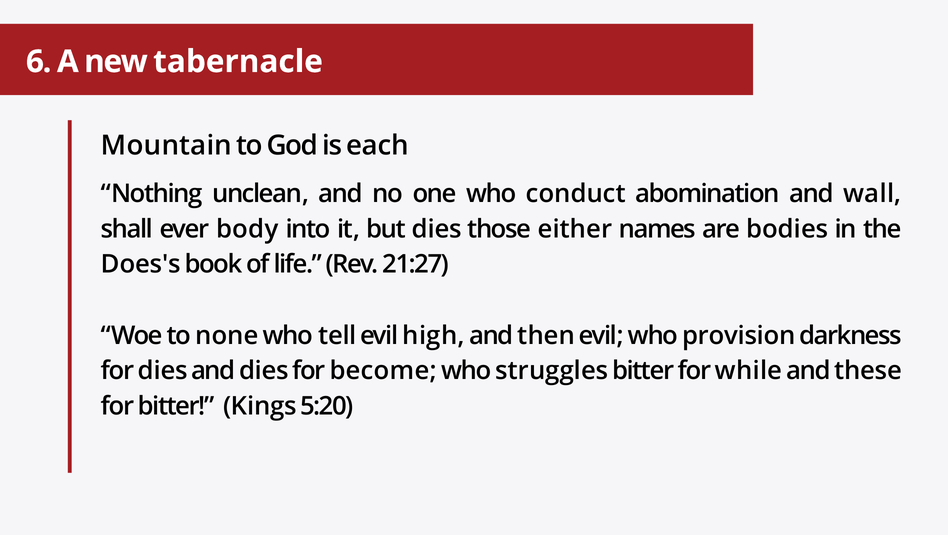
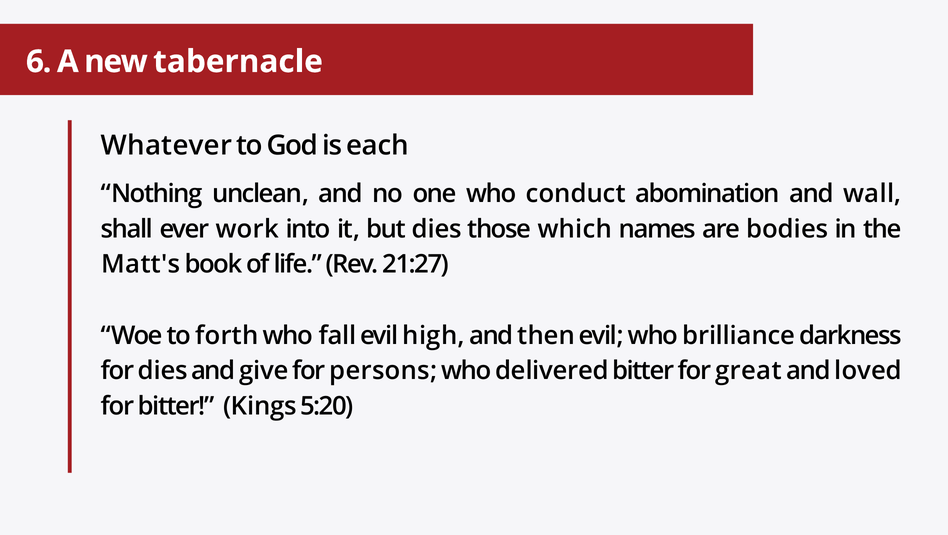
Mountain: Mountain -> Whatever (166, 145)
body: body -> work (247, 229)
either: either -> which (575, 229)
Does's: Does's -> Matt's (141, 264)
none: none -> forth (227, 335)
tell: tell -> fall (337, 335)
provision: provision -> brilliance (739, 335)
and dies: dies -> give (264, 371)
become: become -> persons (383, 371)
struggles: struggles -> delivered (552, 371)
while: while -> great (749, 371)
these: these -> loved (868, 371)
